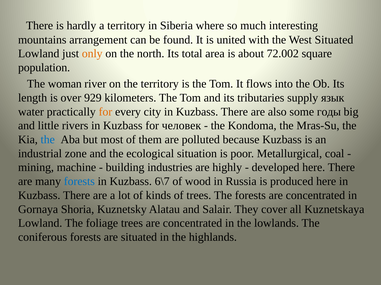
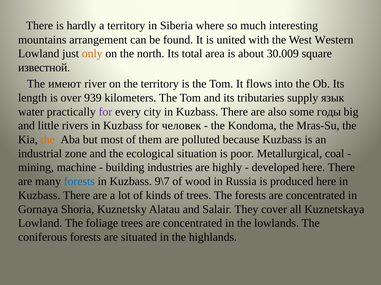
West Situated: Situated -> Western (334, 40)
72.002: 72.002 -> 30.009 (283, 54)
population: population -> известной (44, 68)
woman: woman -> имеют (65, 84)
929: 929 -> 939 (93, 98)
for colour: orange -> purple (105, 112)
the colour: blue -> orange (48, 140)
6\7: 6\7 -> 9\7 (162, 182)
